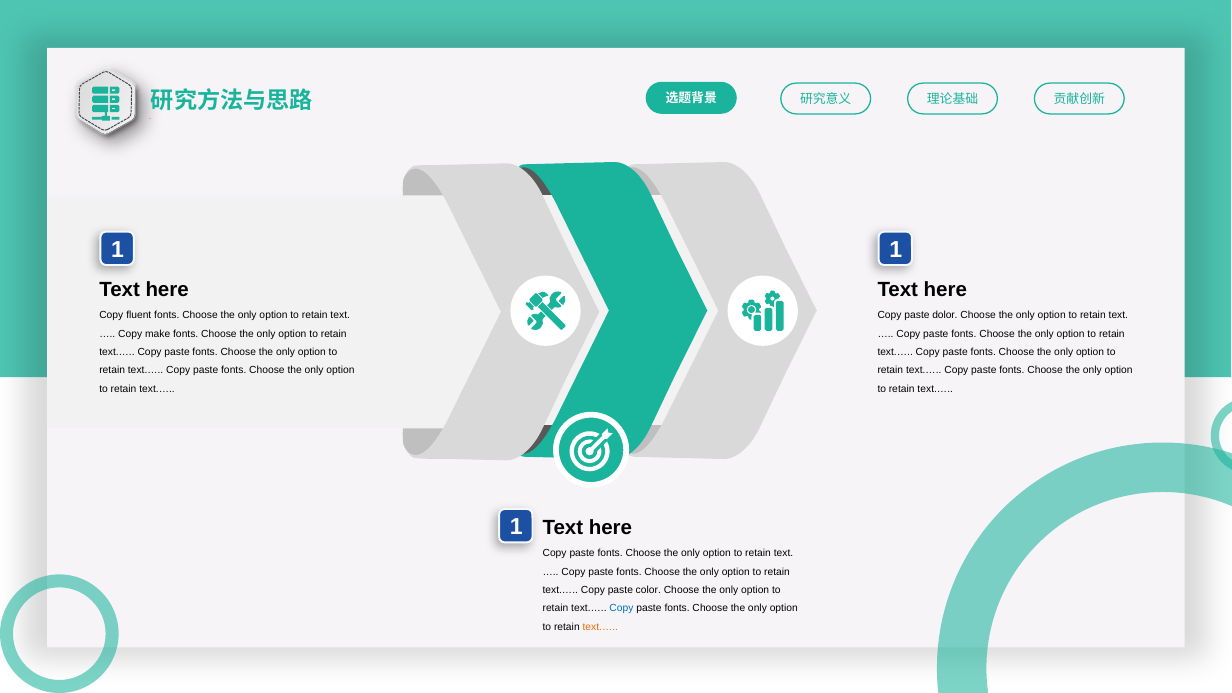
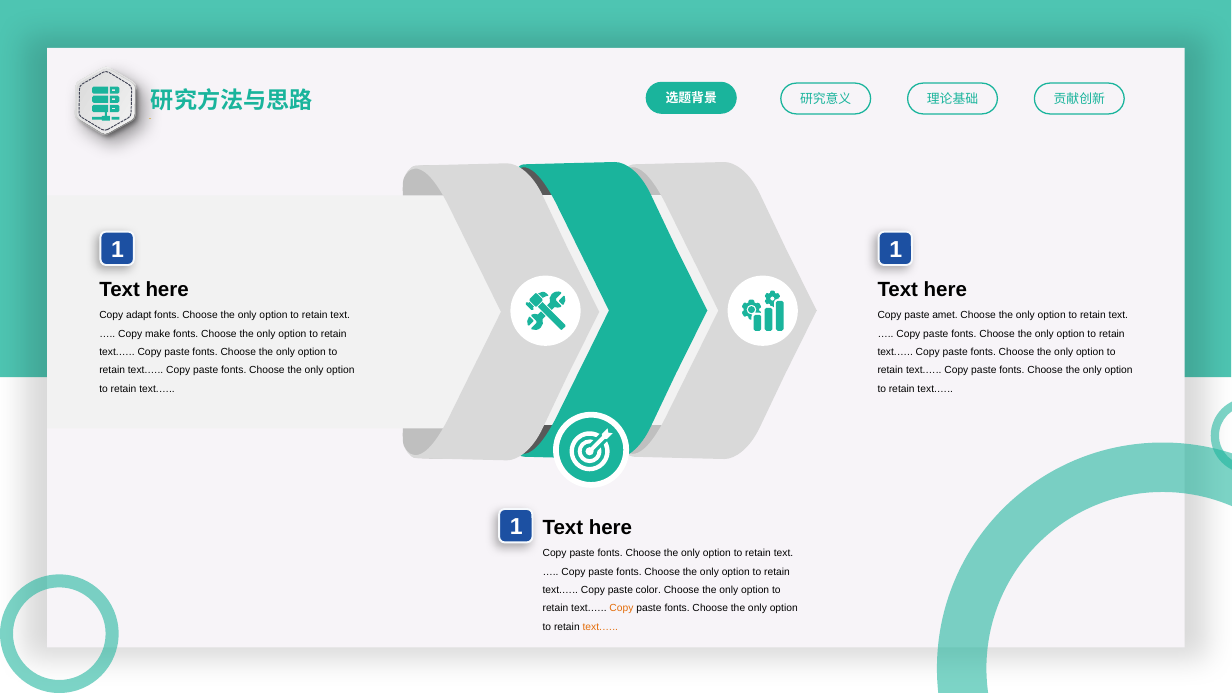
fluent: fluent -> adapt (139, 315)
dolor: dolor -> amet (945, 315)
Copy colour: blue -> orange (621, 609)
